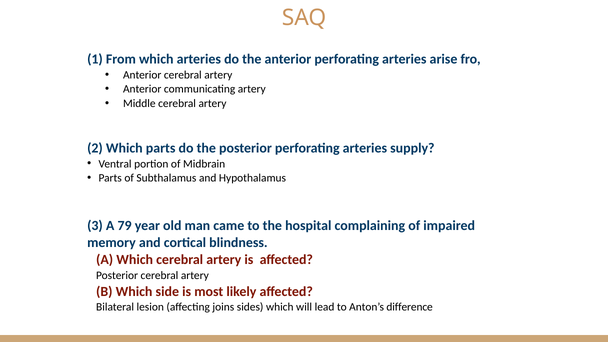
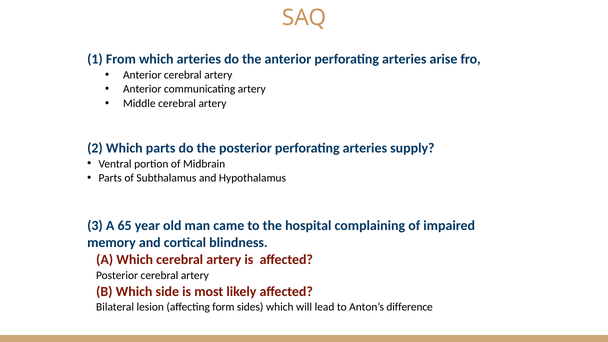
79: 79 -> 65 (125, 226)
joins: joins -> form (223, 307)
